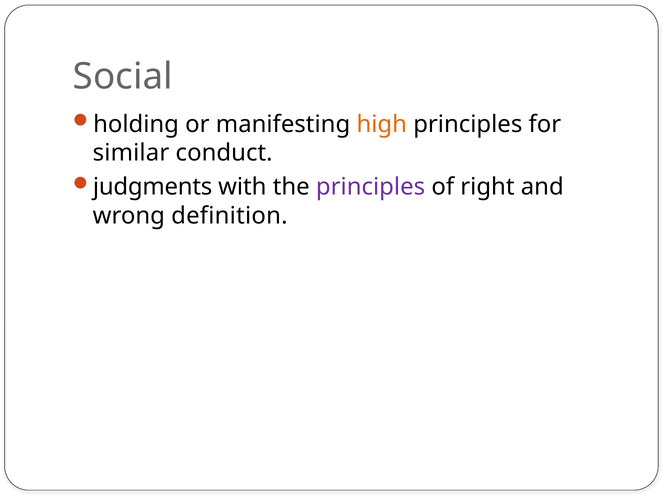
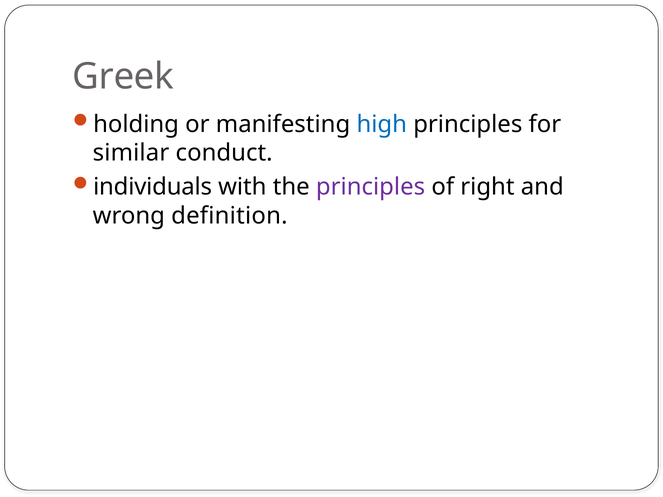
Social: Social -> Greek (123, 77)
high colour: orange -> blue (382, 124)
judgments: judgments -> individuals (153, 187)
